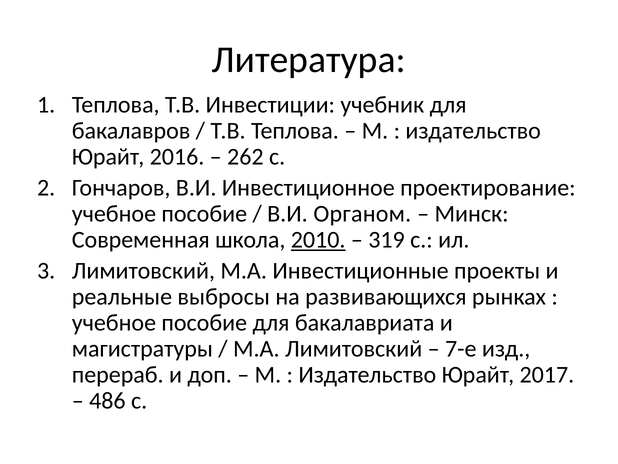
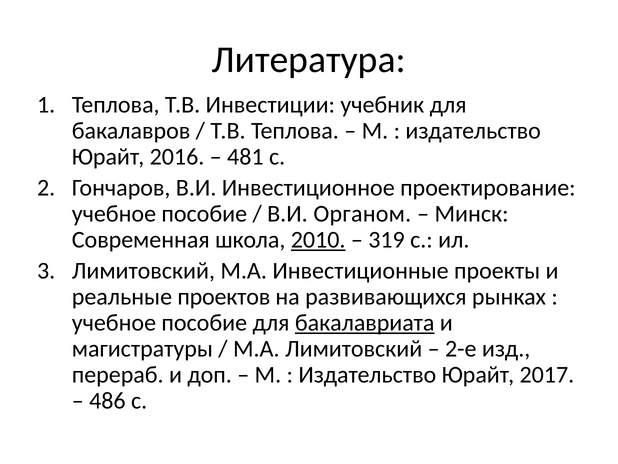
262: 262 -> 481 (245, 157)
выбросы: выбросы -> проектов (224, 297)
бакалавриата underline: none -> present (365, 323)
7-е: 7-е -> 2-е (461, 348)
